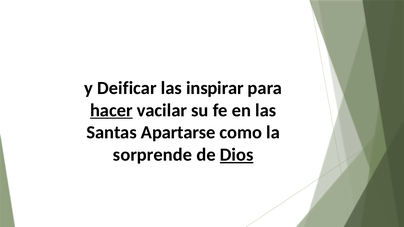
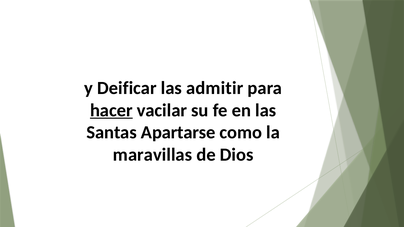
inspirar: inspirar -> admitir (215, 88)
sorprende: sorprende -> maravillas (153, 155)
Dios underline: present -> none (237, 155)
